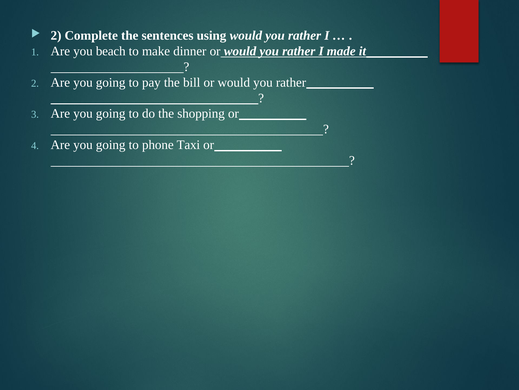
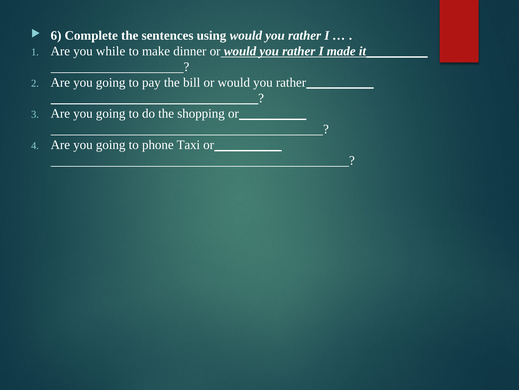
2: 2 -> 6 (56, 36)
beach: beach -> while (111, 51)
